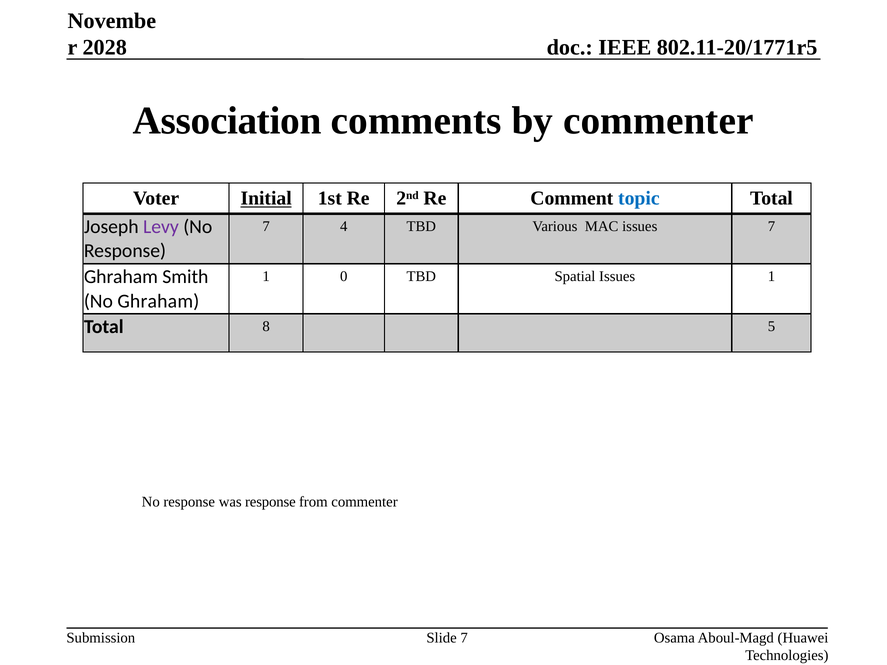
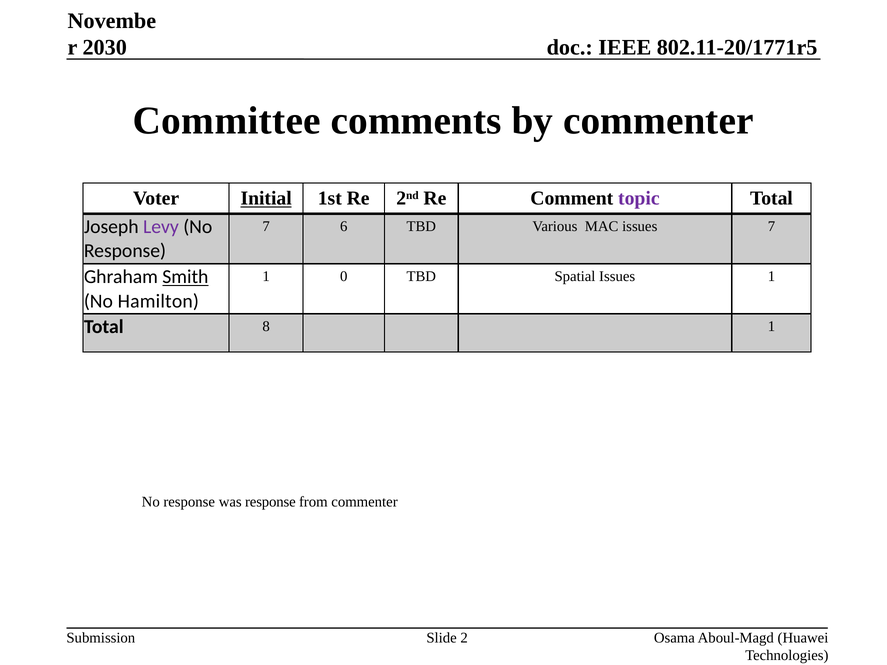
2028: 2028 -> 2030 (105, 47)
Association: Association -> Committee (227, 121)
topic colour: blue -> purple (639, 199)
4: 4 -> 6 (344, 227)
Smith underline: none -> present (185, 277)
No Ghraham: Ghraham -> Hamilton (158, 301)
8 5: 5 -> 1 (771, 327)
Slide 7: 7 -> 2 (464, 638)
